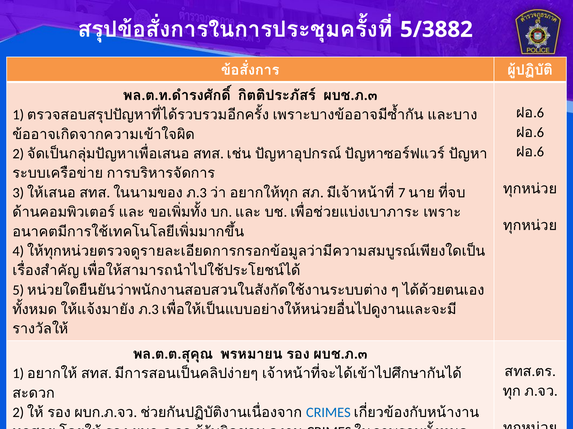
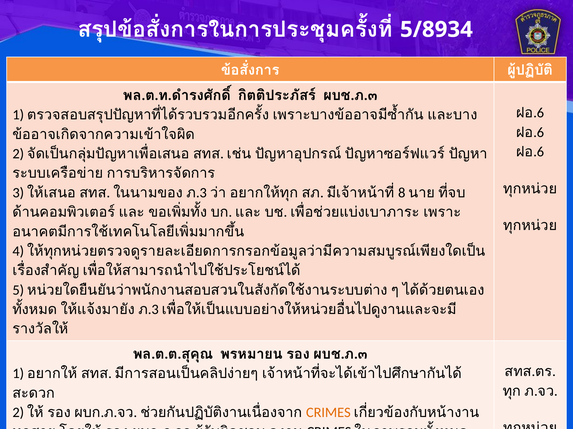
5/3882: 5/3882 -> 5/8934 (436, 30)
7: 7 -> 8 (402, 193)
CRIMES colour: blue -> orange (328, 413)
